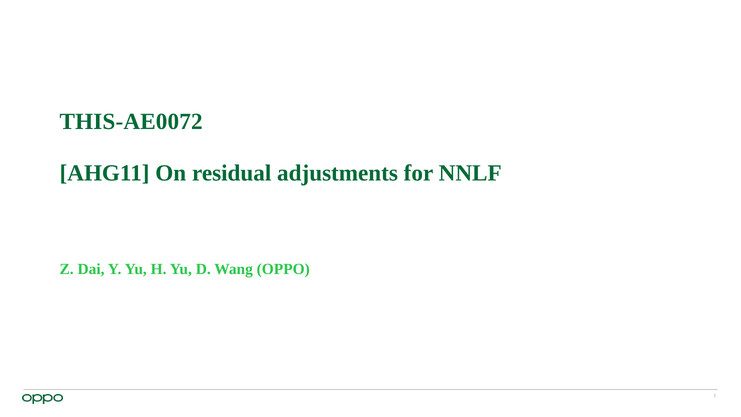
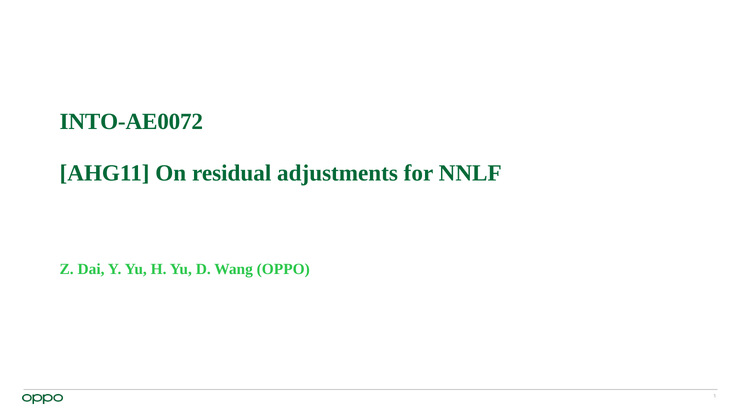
THIS-AE0072: THIS-AE0072 -> INTO-AE0072 (131, 122)
